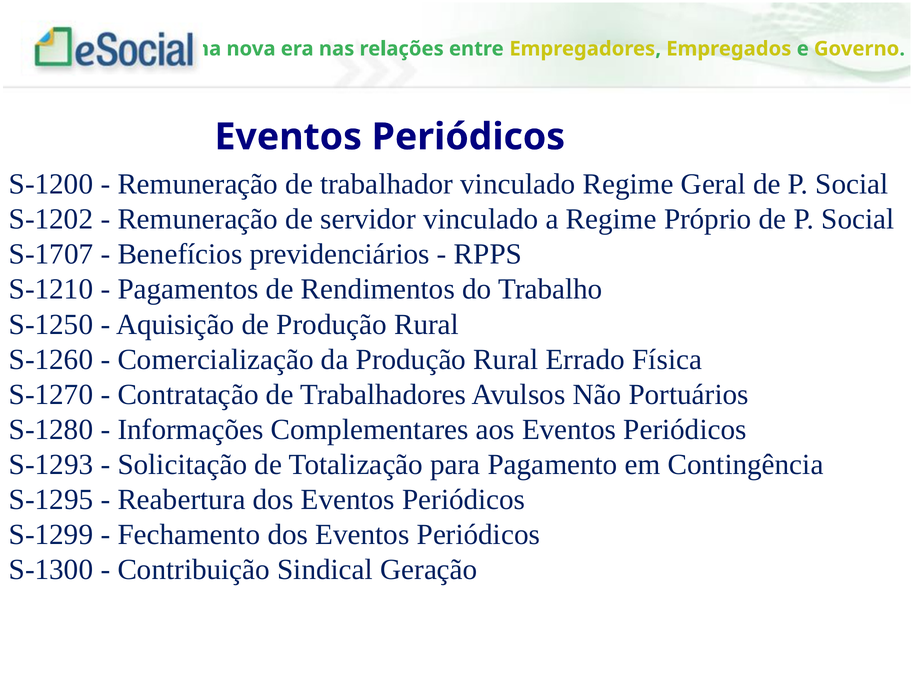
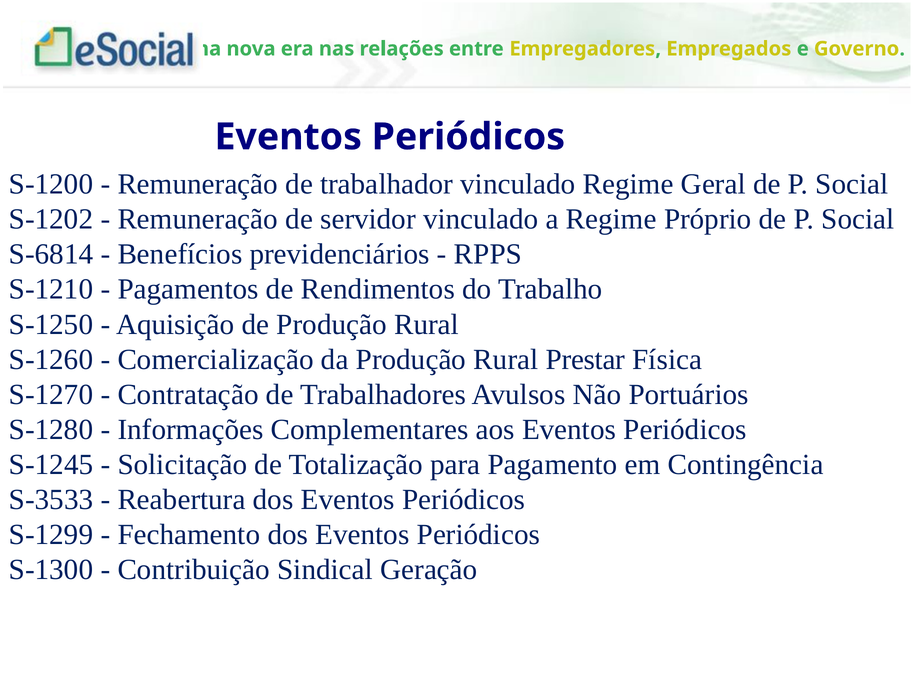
S-1707: S-1707 -> S-6814 (51, 254)
Errado: Errado -> Prestar (585, 359)
S-1293: S-1293 -> S-1245 (51, 464)
S-1295: S-1295 -> S-3533 (51, 499)
